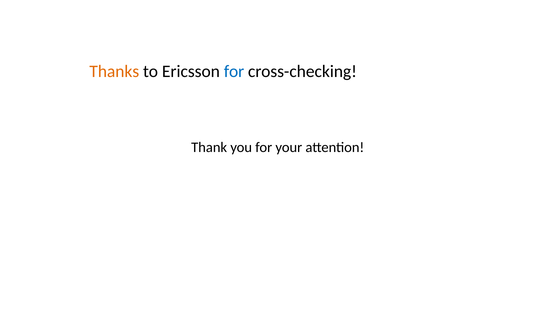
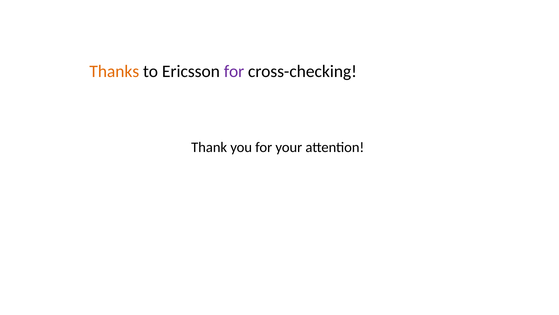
for colour: blue -> purple (234, 71)
